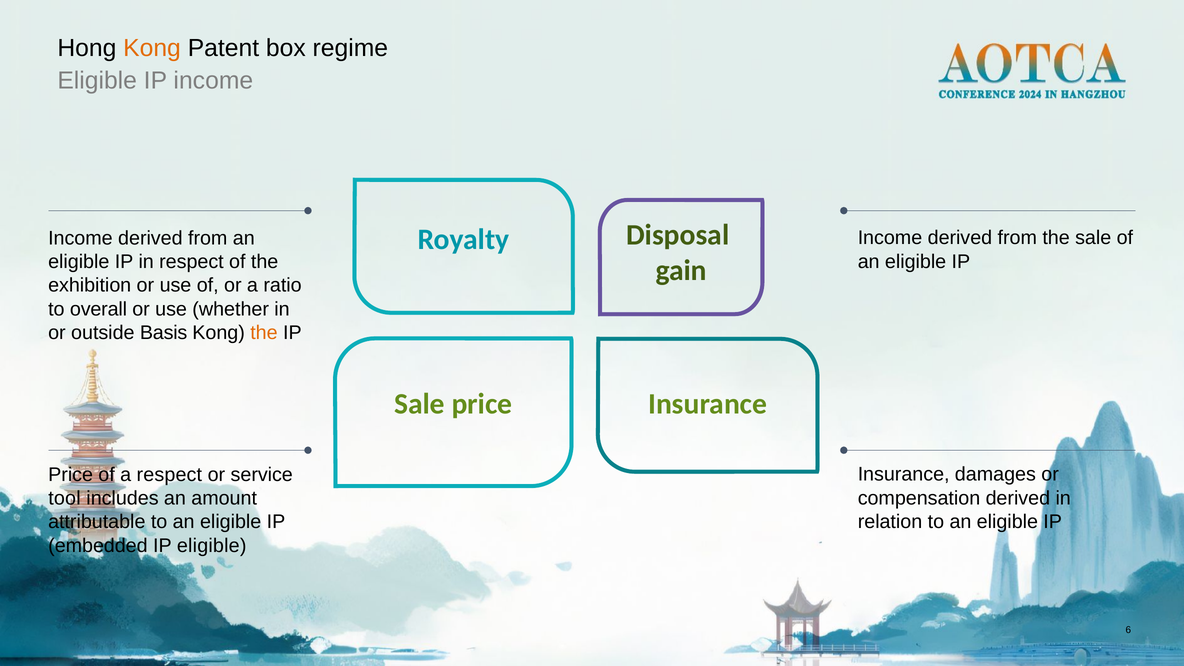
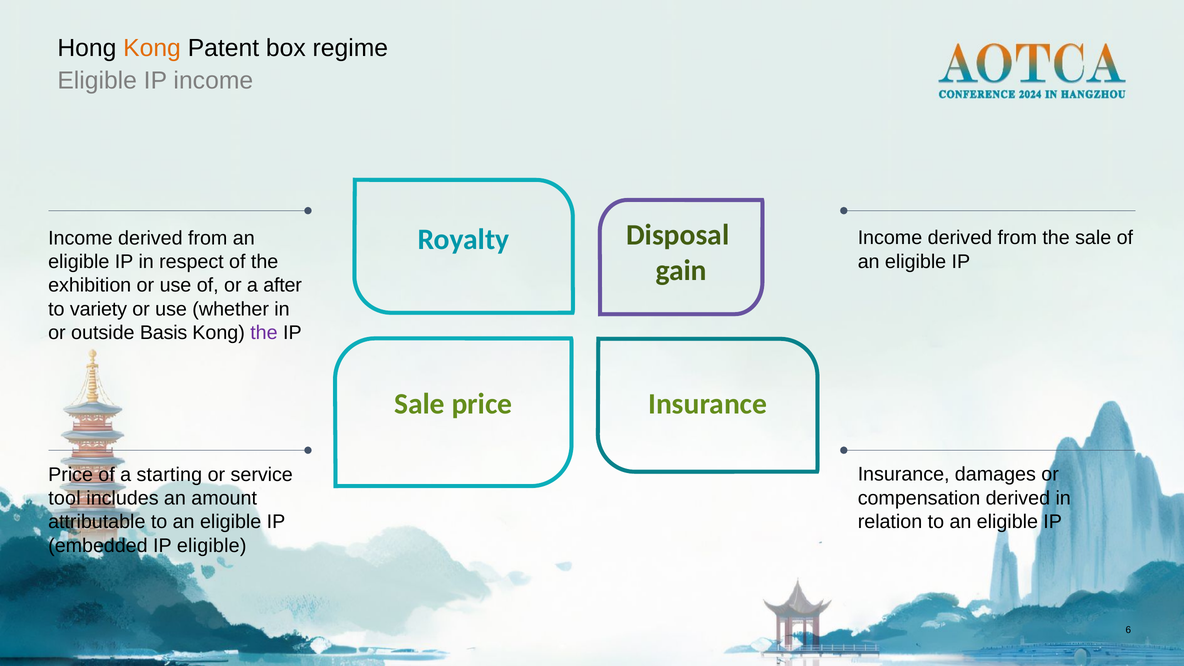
ratio: ratio -> after (283, 285)
overall: overall -> variety (98, 309)
the colour: orange -> purple (264, 333)
a respect: respect -> starting (169, 475)
